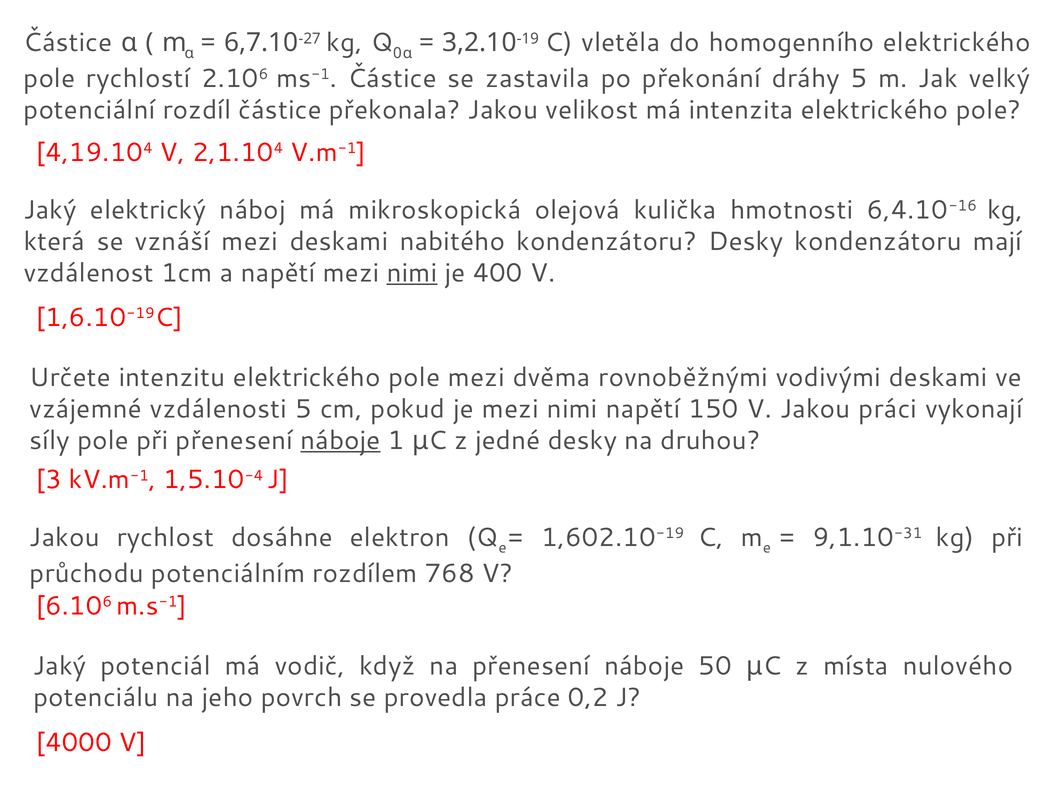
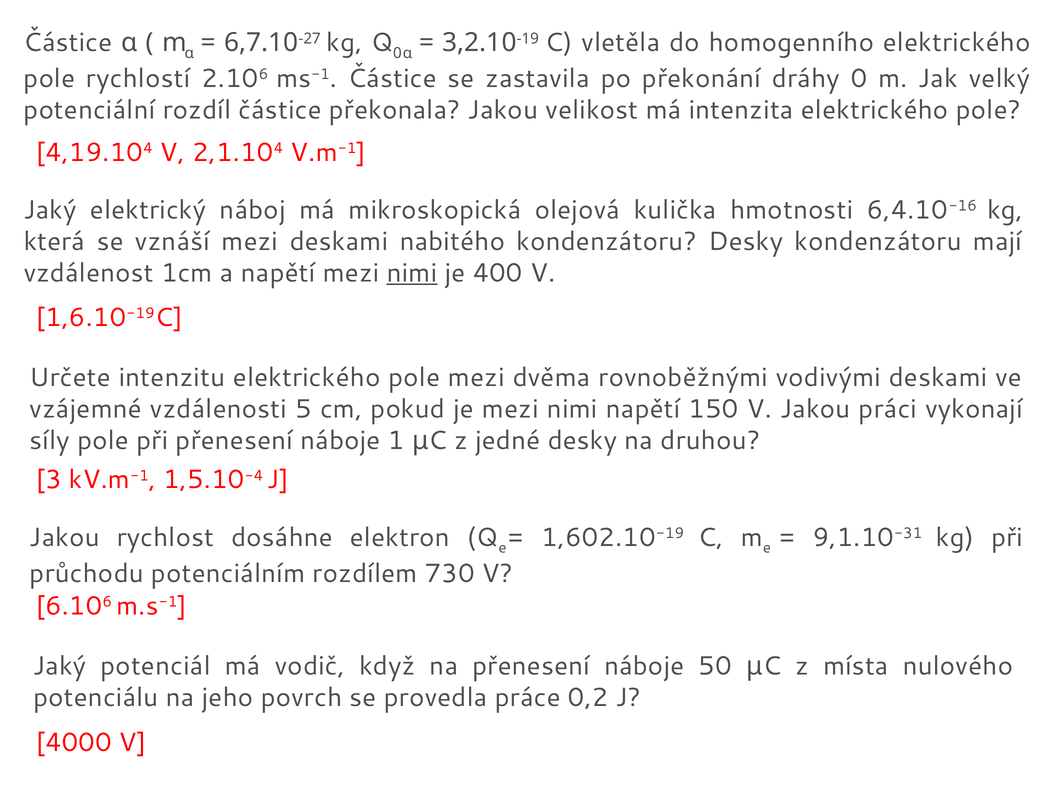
dráhy 5: 5 -> 0 (859, 79)
náboje underline: present -> none (340, 441)
768: 768 -> 730 (450, 574)
